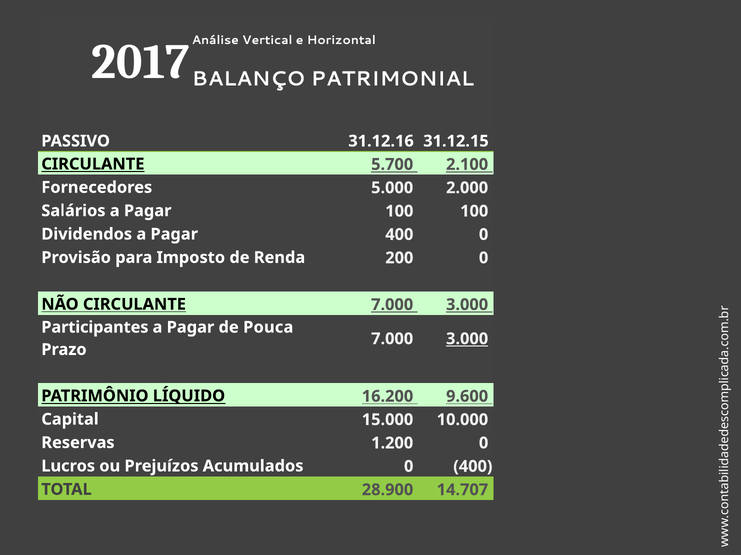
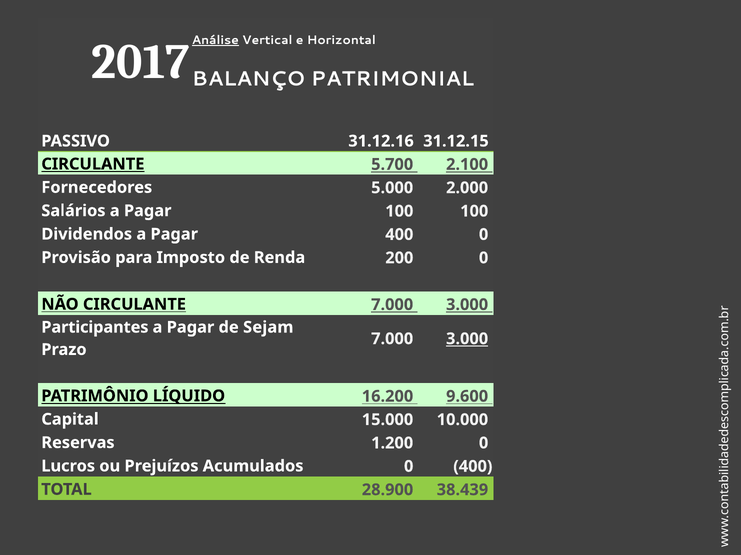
Análise underline: none -> present (215, 40)
Pouca: Pouca -> Sejam (268, 328)
14.707: 14.707 -> 38.439 (462, 490)
